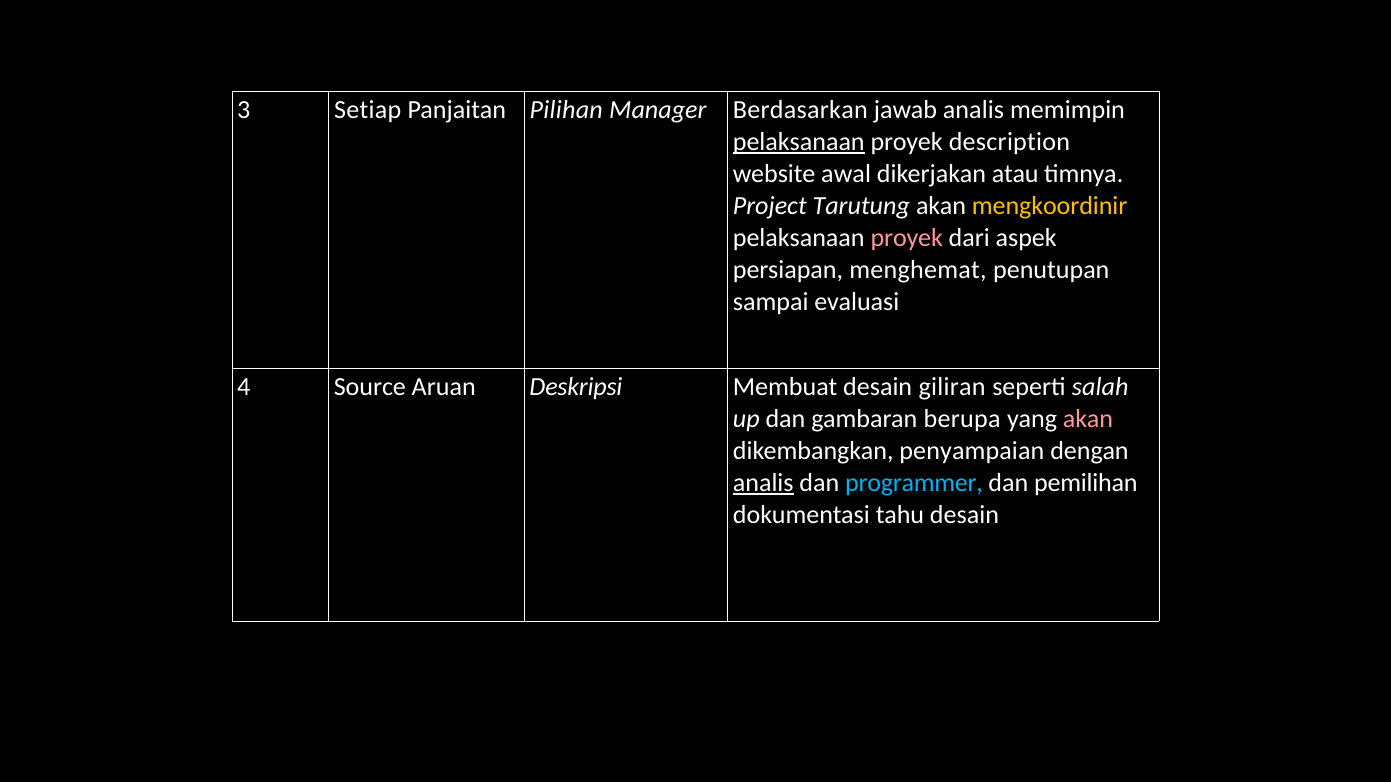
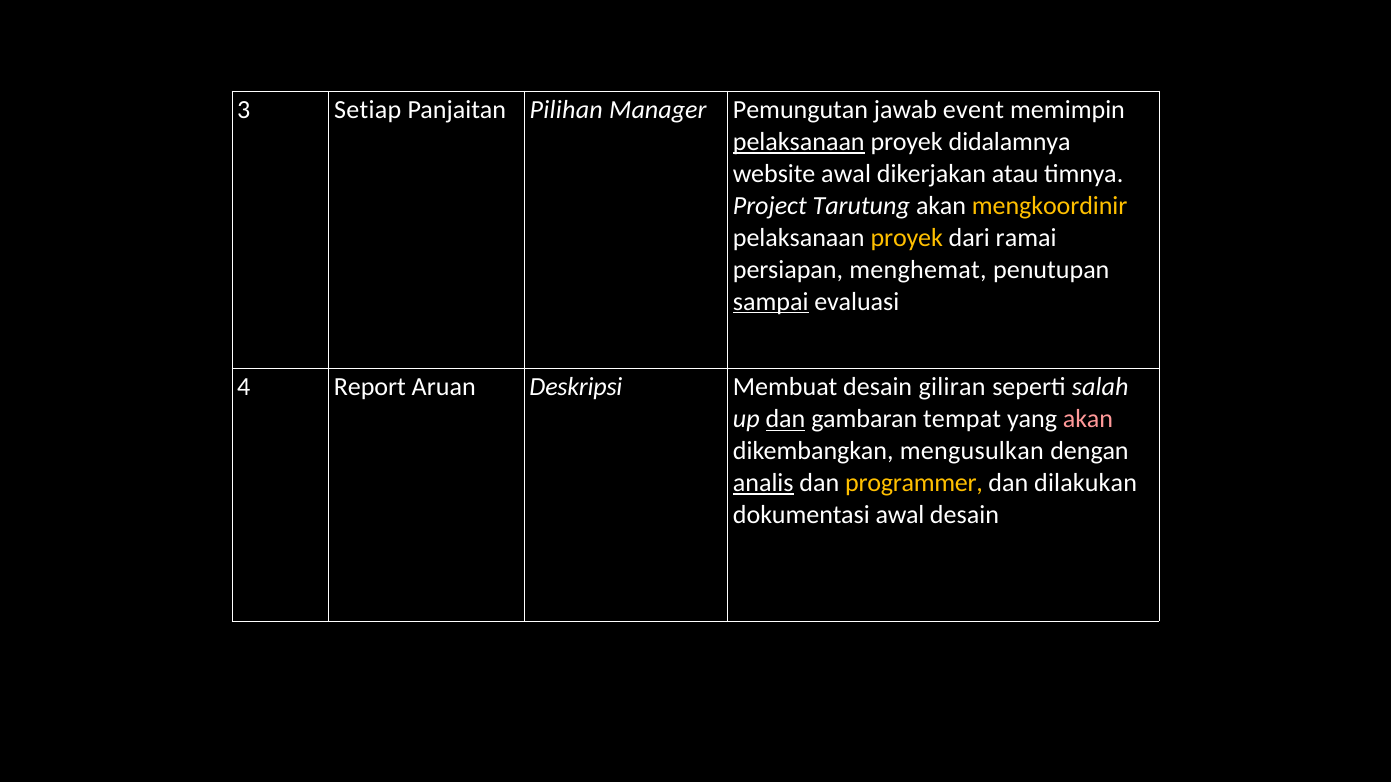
Berdasarkan: Berdasarkan -> Pemungutan (800, 110)
jawab analis: analis -> event (973, 110)
description: description -> didalamnya (1010, 142)
proyek colour: pink -> yellow (907, 238)
aspek: aspek -> ramai (1026, 238)
sampai underline: none -> present (771, 302)
Source: Source -> Report (370, 388)
dan underline: none -> present (785, 419)
berupa: berupa -> tempat (962, 419)
penyampaian: penyampaian -> mengusulkan (972, 451)
programmer colour: light blue -> yellow (914, 483)
pemilihan: pemilihan -> dilakukan (1086, 483)
dokumentasi tahu: tahu -> awal (900, 515)
